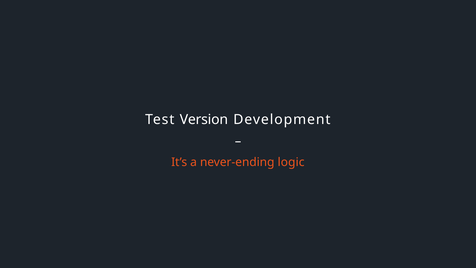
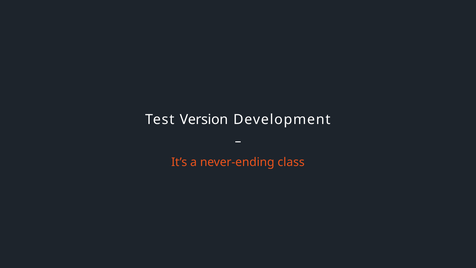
logic: logic -> class (291, 162)
